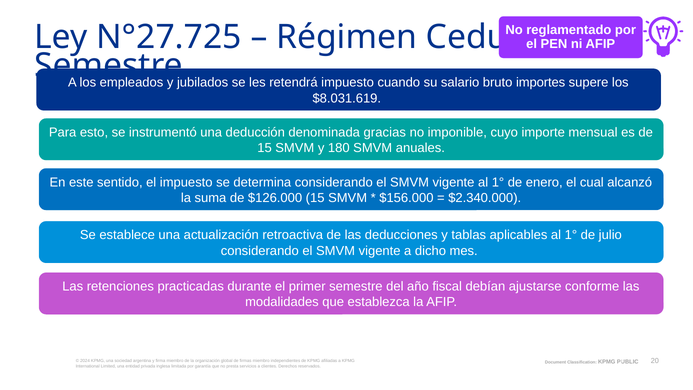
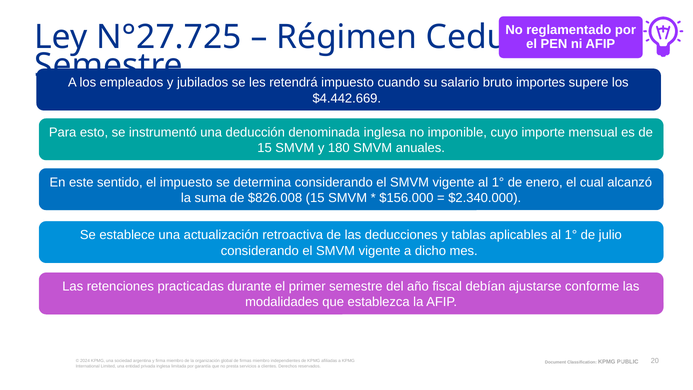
$8.031.619: $8.031.619 -> $4.442.669 (347, 98)
denominada gracias: gracias -> inglesa (385, 132)
$126.000: $126.000 -> $826.008 (275, 198)
